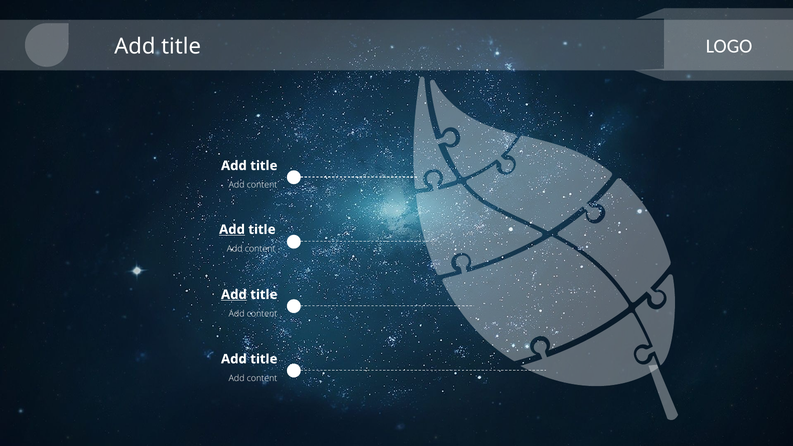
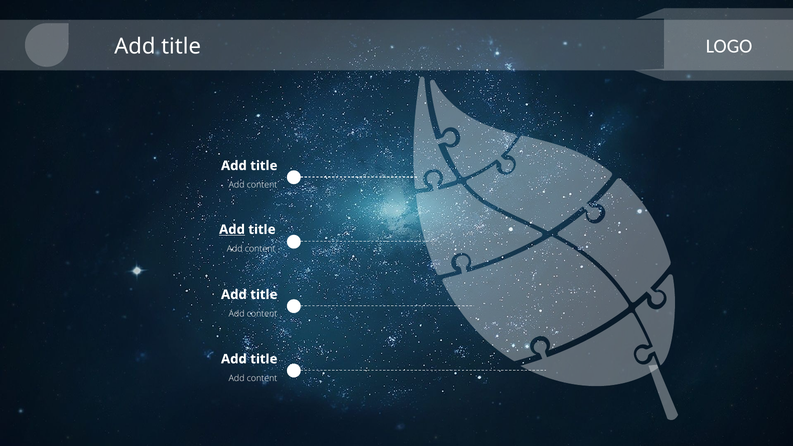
Add underline: present -> none (234, 295)
